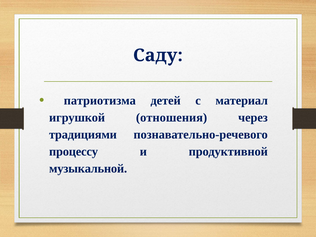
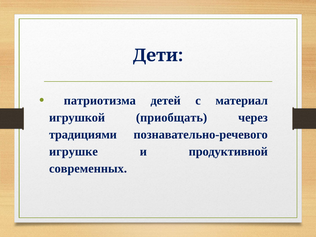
Саду: Саду -> Дети (158, 55)
отношения: отношения -> приобщать (172, 118)
процессу: процессу -> игрушке (73, 152)
музыкальной: музыкальной -> современных (88, 168)
